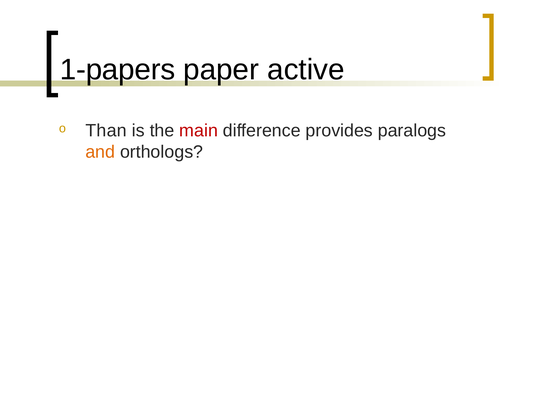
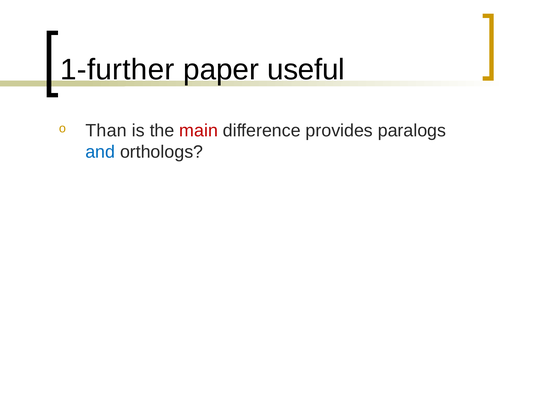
1-papers: 1-papers -> 1-further (117, 70)
active: active -> useful (306, 70)
and colour: orange -> blue (100, 152)
